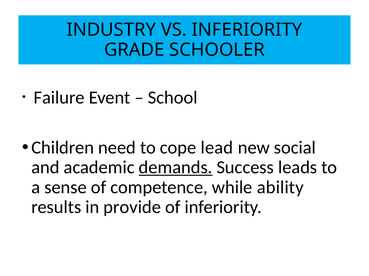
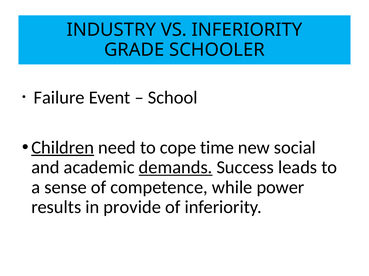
Children underline: none -> present (63, 148)
lead: lead -> time (217, 148)
ability: ability -> power (280, 188)
